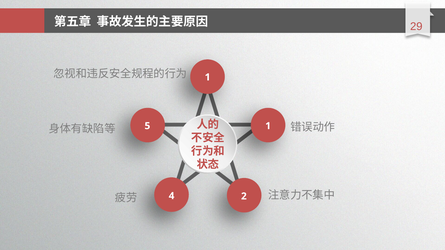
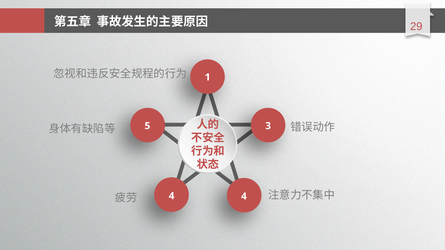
5 1: 1 -> 3 (268, 126)
4 2: 2 -> 4 (244, 196)
